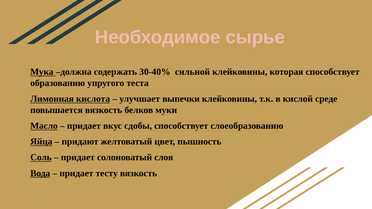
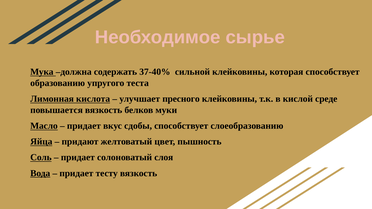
30-40%: 30-40% -> 37-40% (155, 72)
выпечки: выпечки -> пресного (181, 99)
